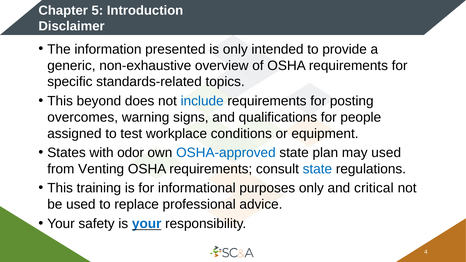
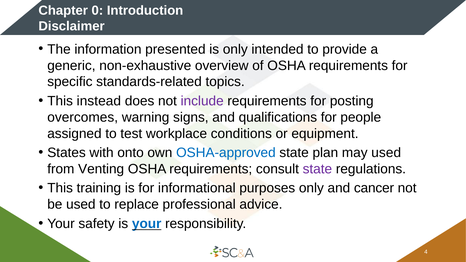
5: 5 -> 0 (97, 11)
beyond: beyond -> instead (99, 101)
include colour: blue -> purple (202, 101)
odor: odor -> onto (131, 153)
state colour: blue -> purple (317, 169)
critical: critical -> cancer (374, 188)
